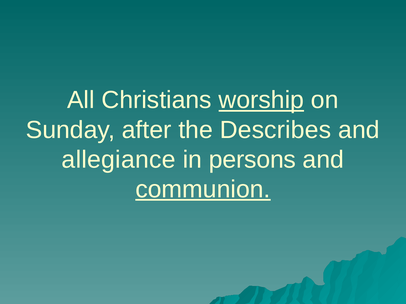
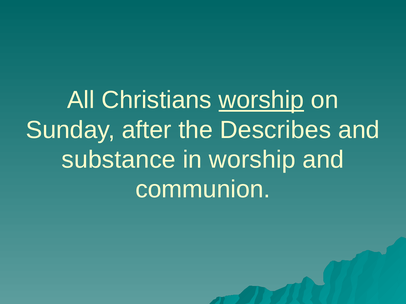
allegiance: allegiance -> substance (119, 160)
in persons: persons -> worship (252, 160)
communion underline: present -> none (203, 190)
